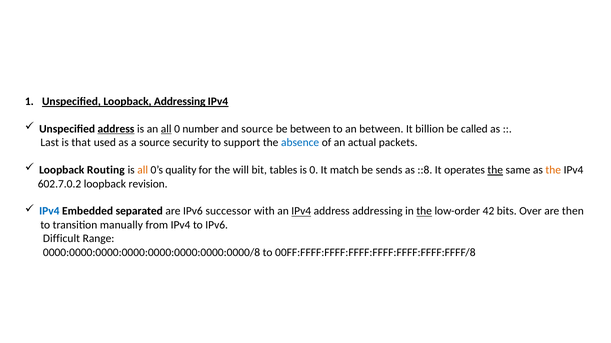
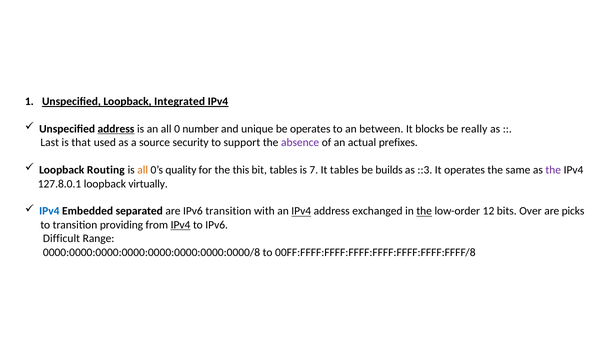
Loopback Addressing: Addressing -> Integrated (180, 102)
all underline: present -> none (166, 129)
and source: source -> unique (257, 129)
be between: between -> operates (310, 129)
billion: billion -> blocks (430, 129)
called: called -> really (474, 129)
absence colour: blue -> purple (300, 143)
packets: packets -> prefixes (398, 143)
will: will -> this (241, 170)
is 0: 0 -> 7 (314, 170)
It match: match -> tables (344, 170)
sends: sends -> builds (389, 170)
::8: ::8 -> ::3 (425, 170)
the underline: present -> none (495, 170)
the colour: orange -> purple (553, 170)
602.7.0.2: 602.7.0.2 -> 127.8.0.1 (59, 184)
revision: revision -> virtually (148, 184)
IPv6 successor: successor -> transition (228, 212)
address addressing: addressing -> exchanged (377, 212)
42: 42 -> 12 (489, 212)
then: then -> picks (573, 212)
manually: manually -> providing (122, 225)
IPv4 underline: none -> present (181, 225)
